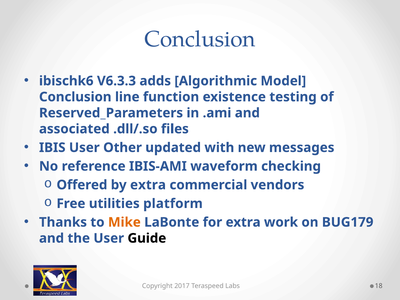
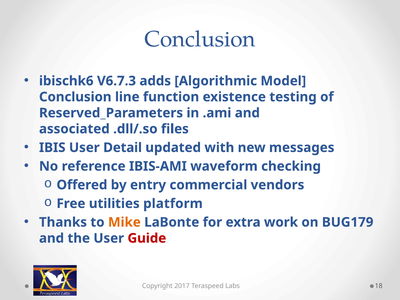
V6.3.3: V6.3.3 -> V6.7.3 (117, 81)
Other: Other -> Detail (123, 148)
by extra: extra -> entry (148, 185)
Guide colour: black -> red (147, 238)
